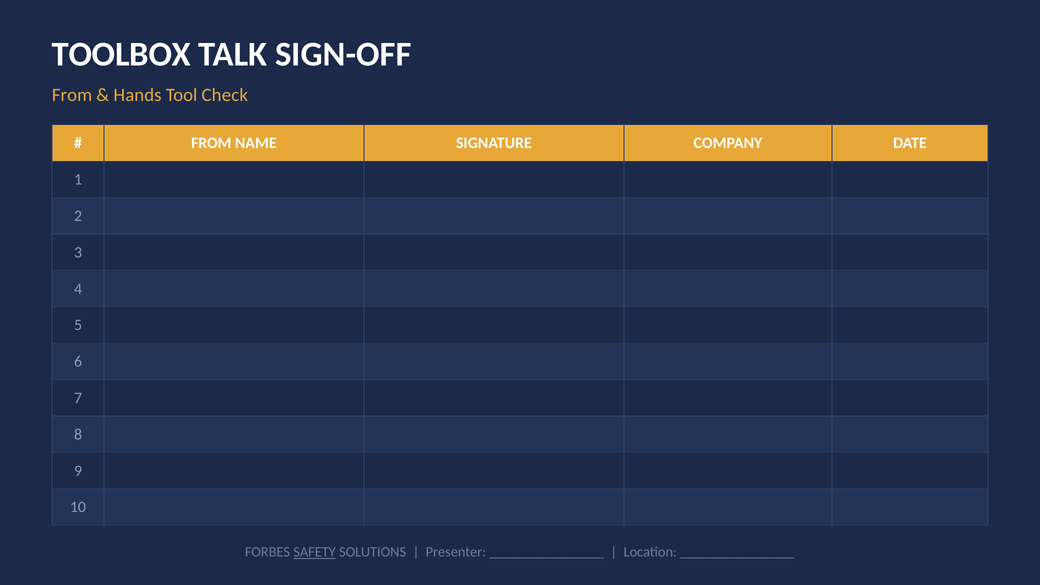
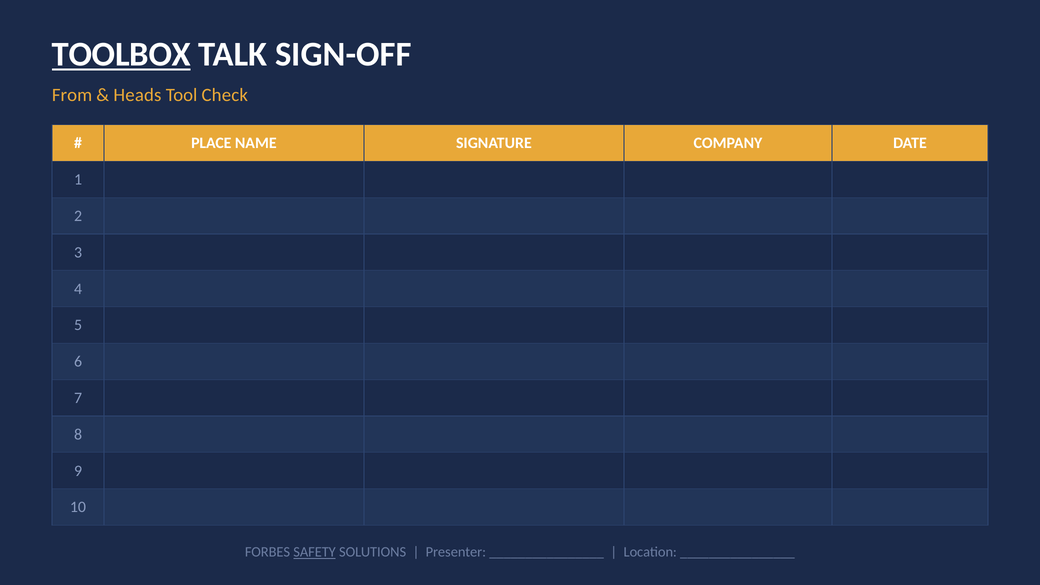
TOOLBOX underline: none -> present (121, 54)
Hands: Hands -> Heads (137, 95)
FROM: FROM -> PLACE (211, 143)
